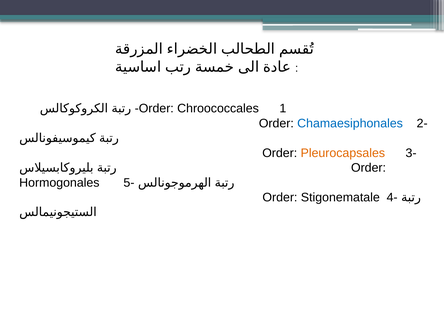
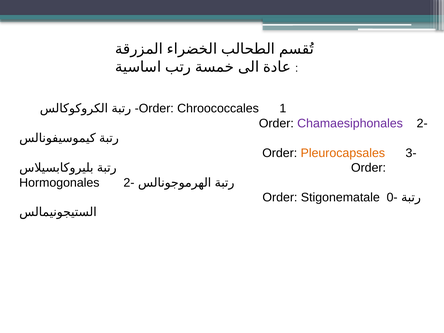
Chamaesiphonales colour: blue -> purple (350, 123)
Hormogonales 5-: 5- -> 2- (129, 183)
4-: 4- -> 0- (392, 197)
